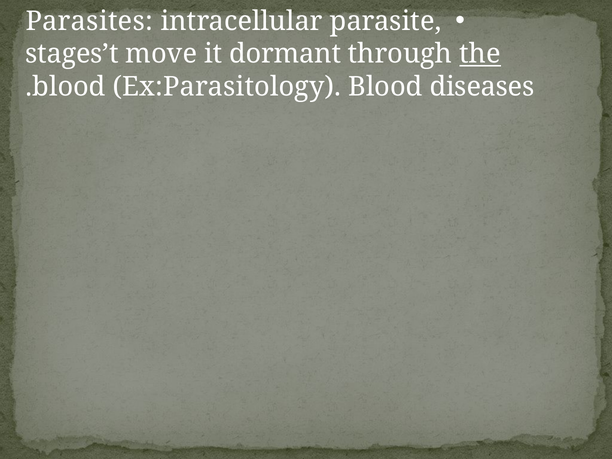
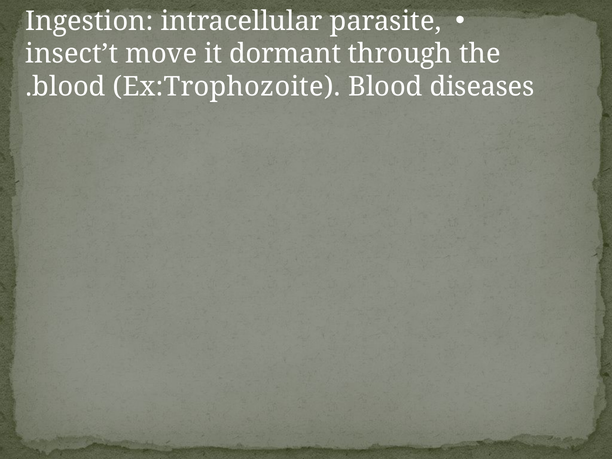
Parasites: Parasites -> Ingestion (89, 21)
stages’t: stages’t -> insect’t (72, 54)
the underline: present -> none (480, 54)
Ex:Parasitology: Ex:Parasitology -> Ex:Trophozoite (227, 87)
